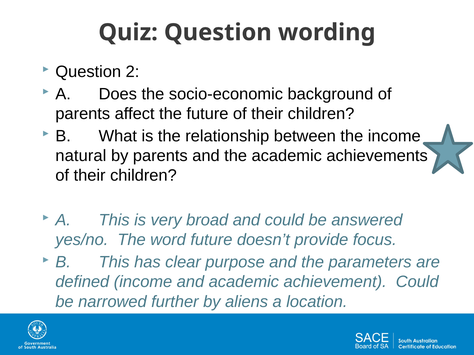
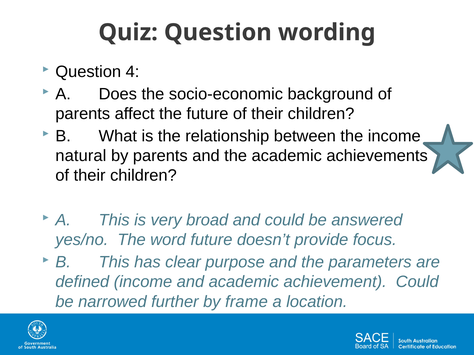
2: 2 -> 4 (132, 72)
aliens: aliens -> frame (246, 302)
